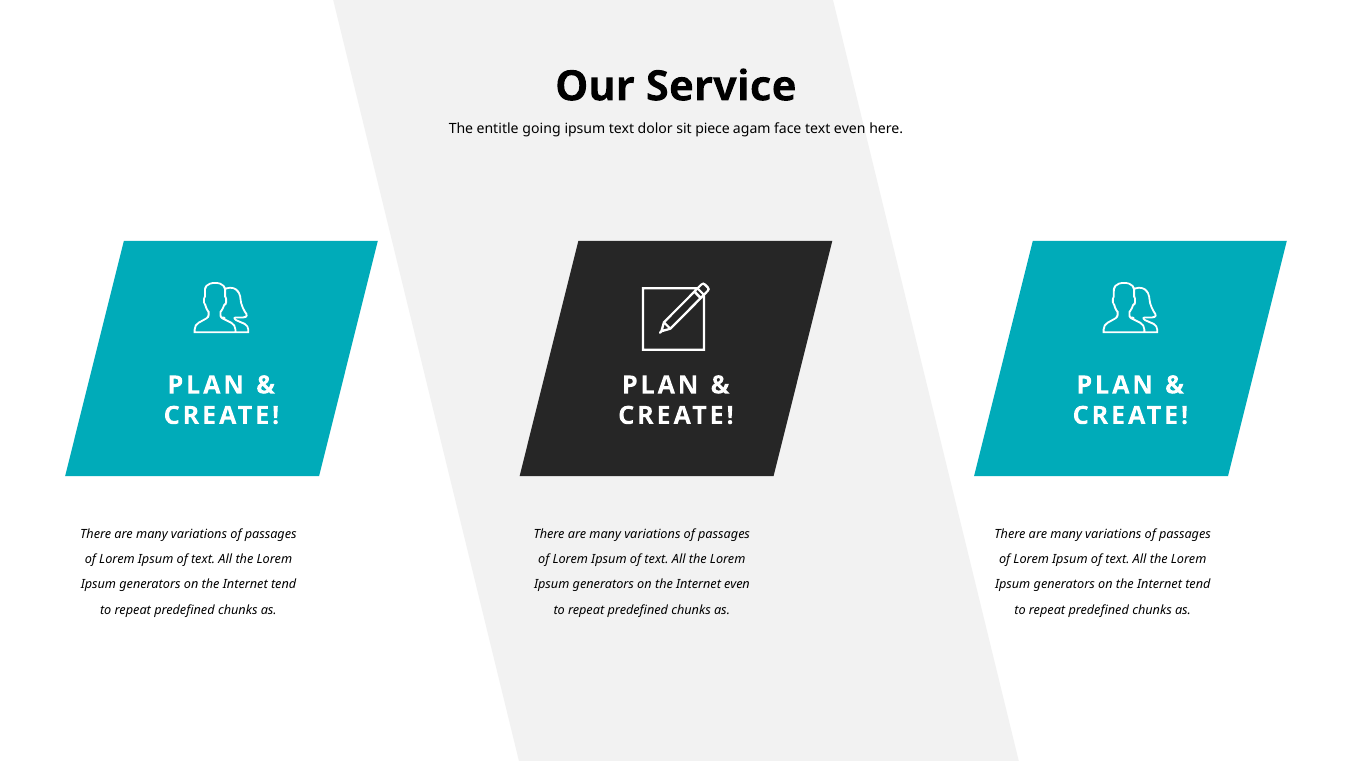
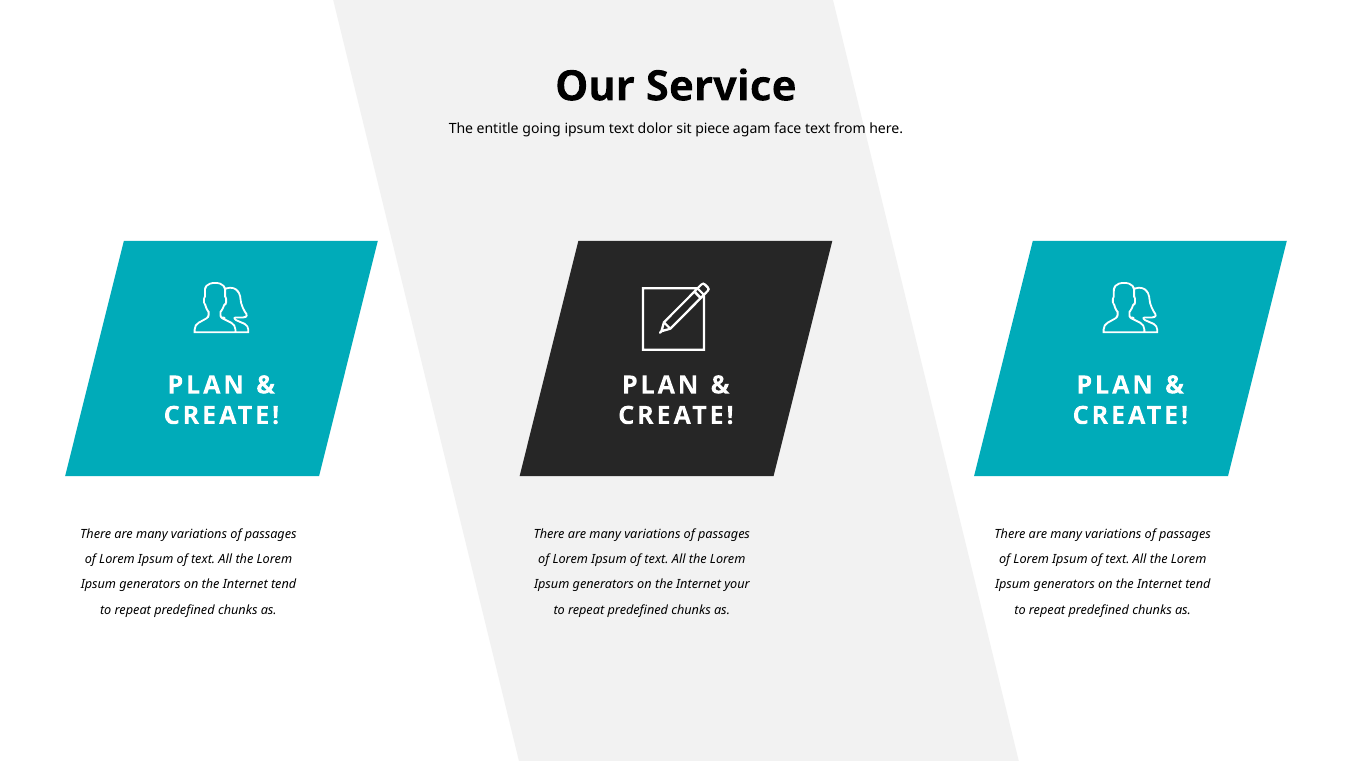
text even: even -> from (850, 129)
Internet even: even -> your (737, 584)
